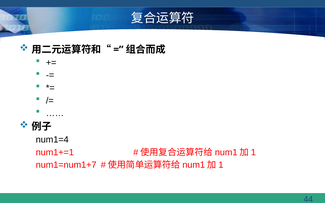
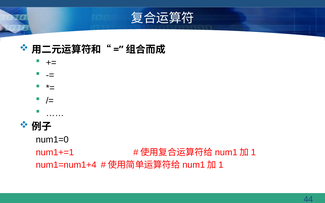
num1=4: num1=4 -> num1=0 (52, 140)
num1=num1+7: num1=num1+7 -> num1=num1+4 (66, 165)
